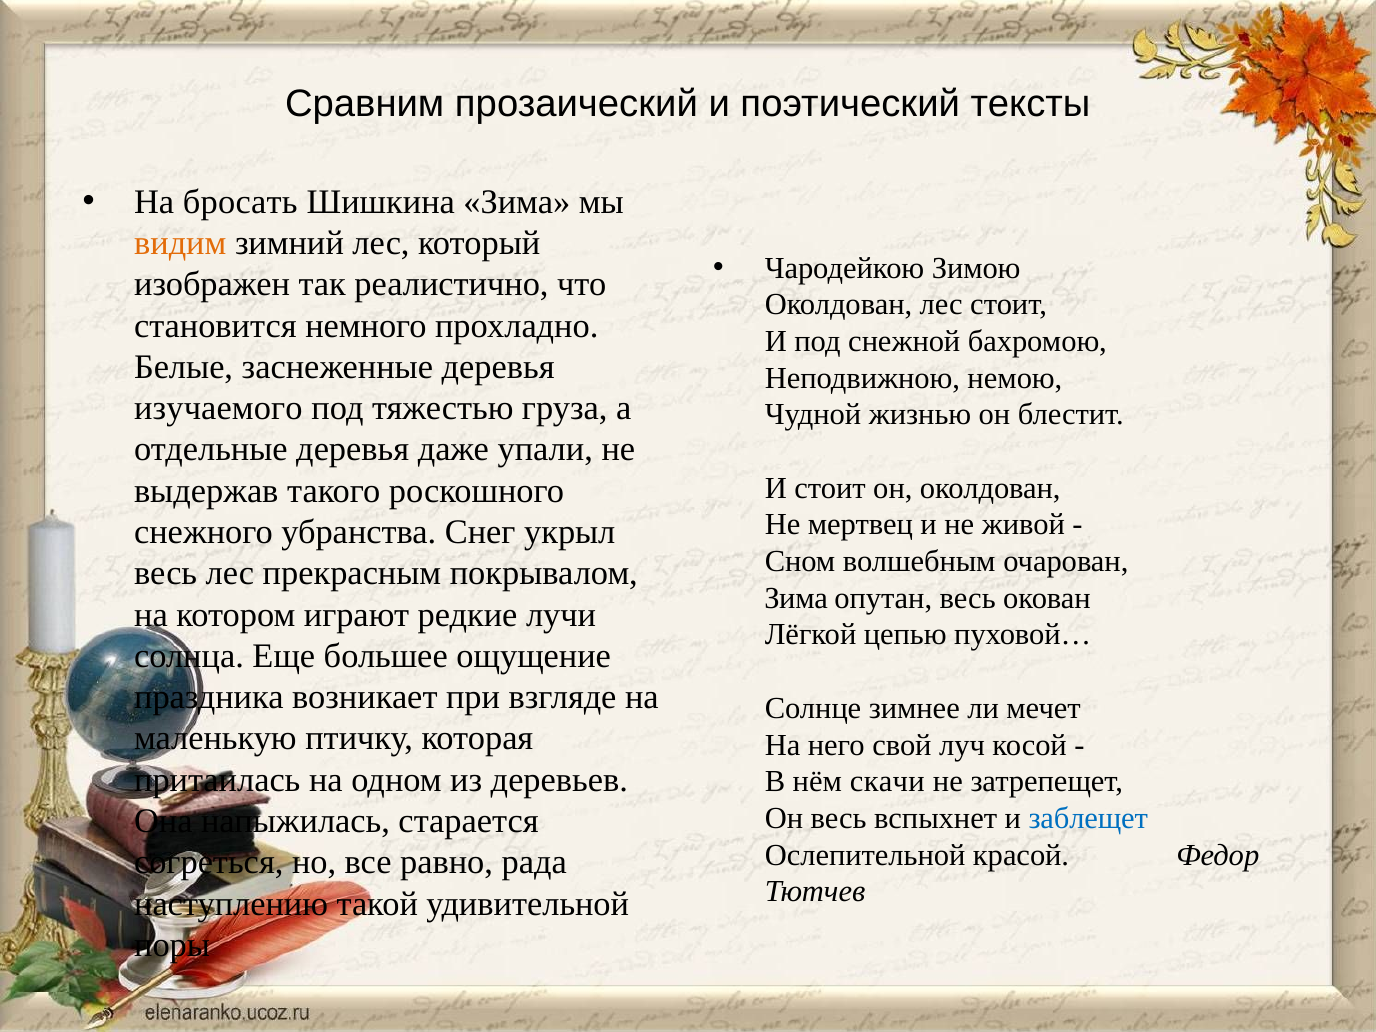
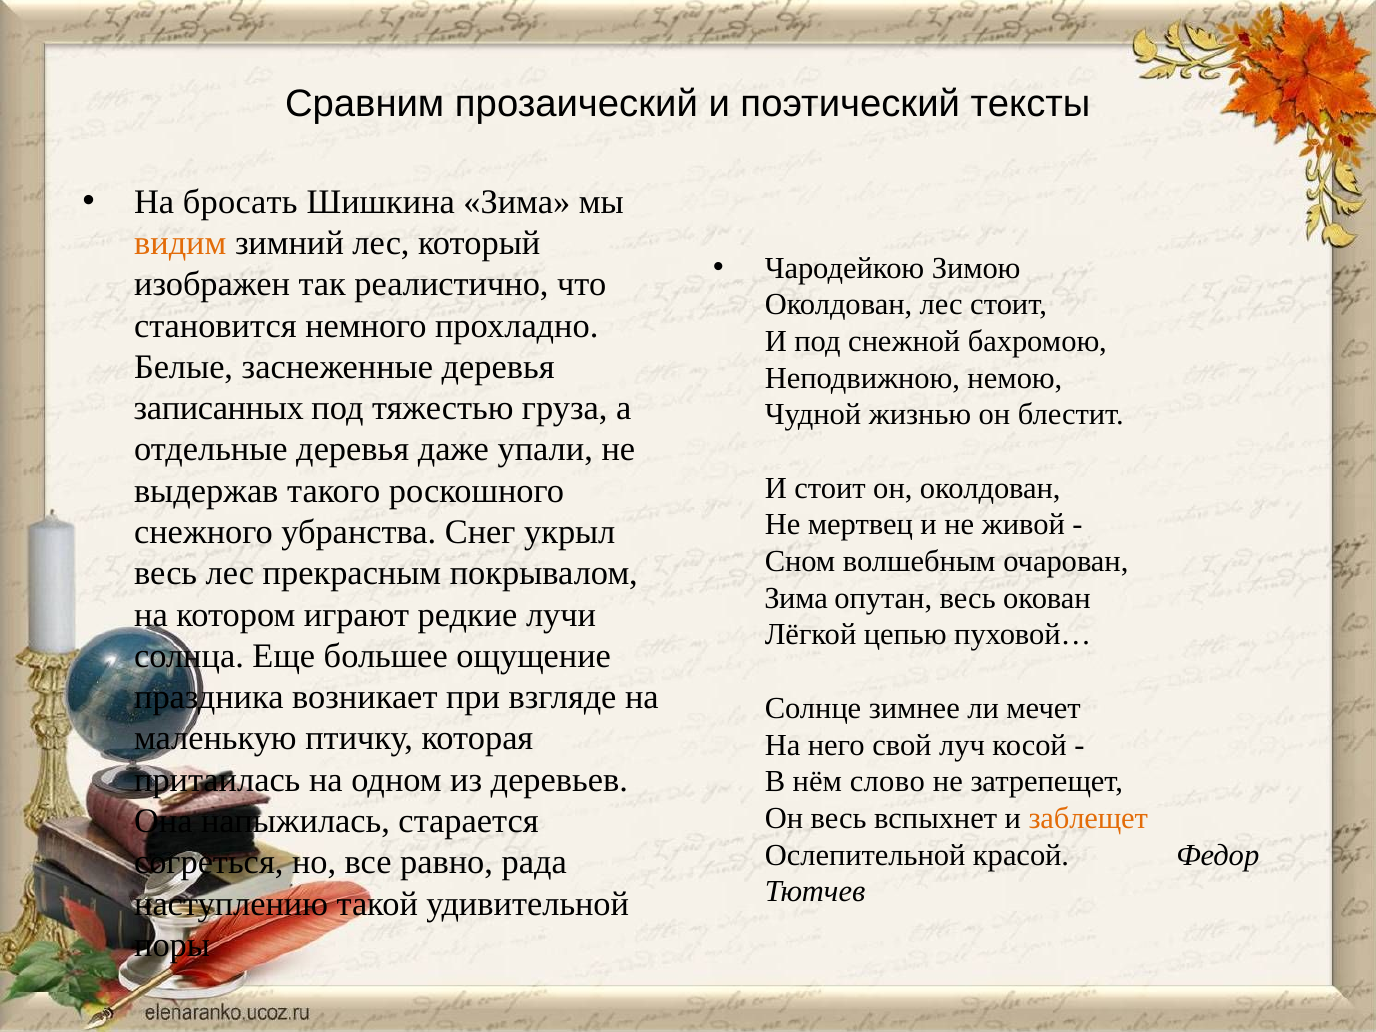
изучаемого: изучаемого -> записанных (219, 408)
скачи: скачи -> слово (887, 782)
заблещет colour: blue -> orange (1088, 818)
